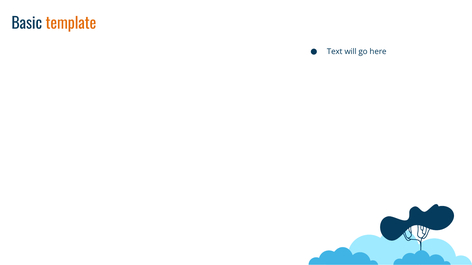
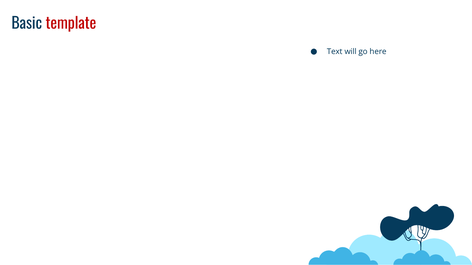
template colour: orange -> red (71, 24)
